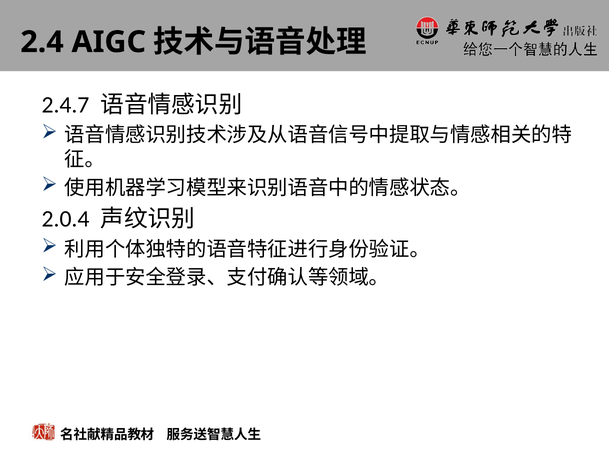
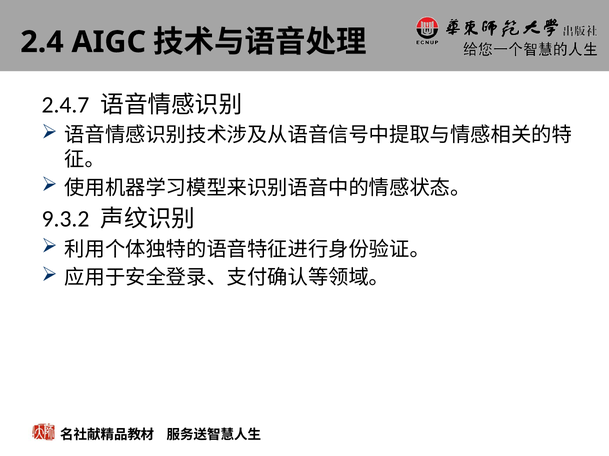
2.0.4: 2.0.4 -> 9.3.2 (66, 220)
